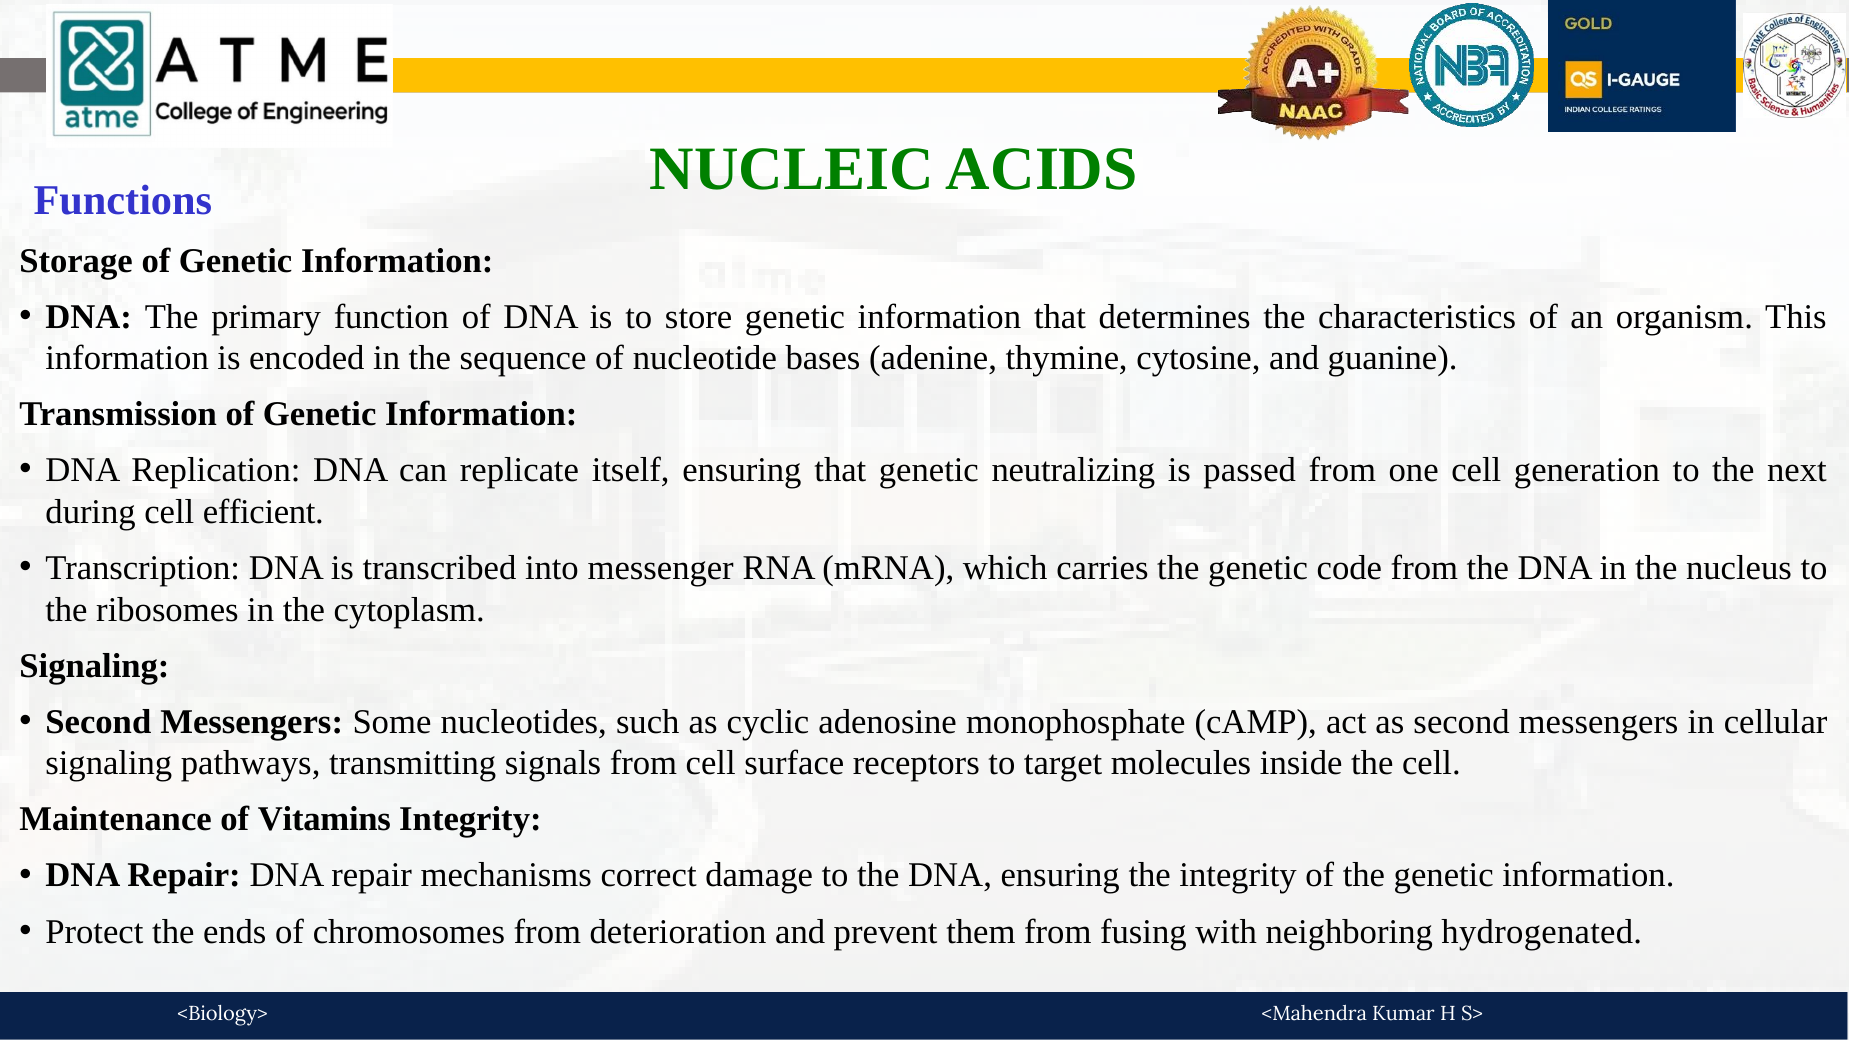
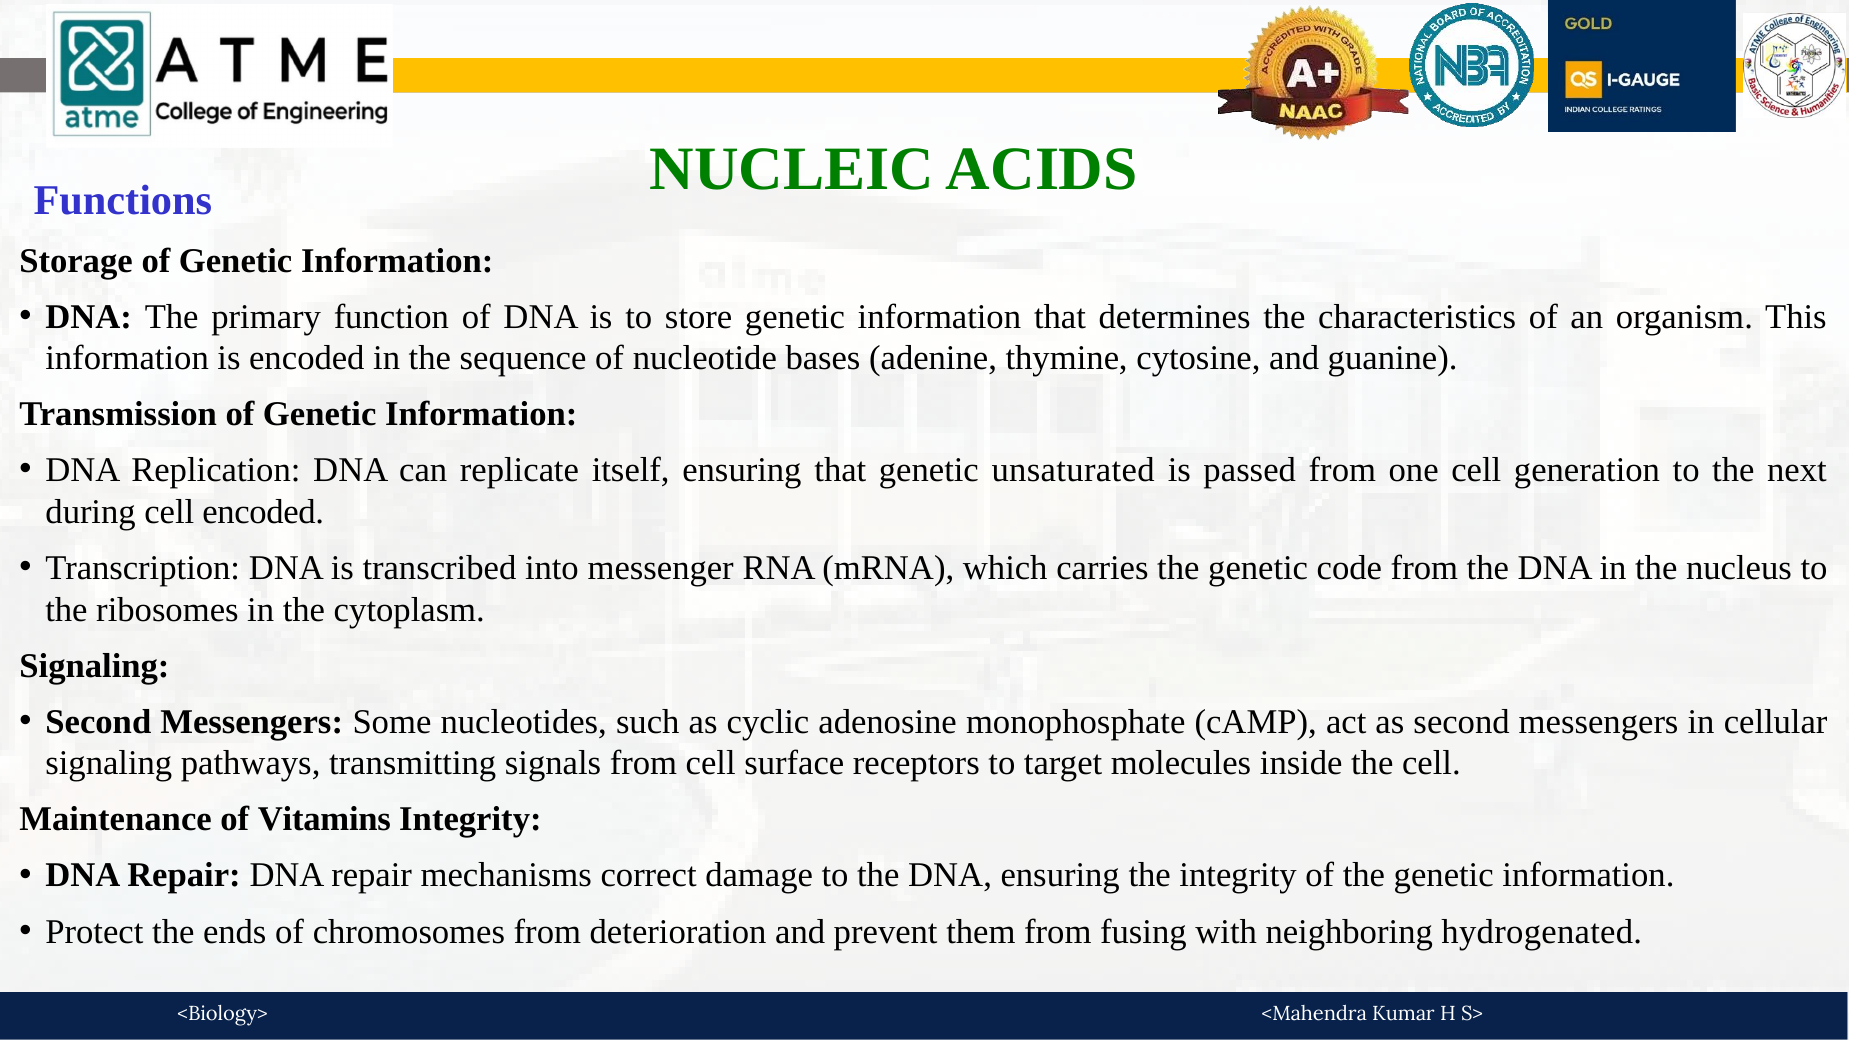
neutralizing: neutralizing -> unsaturated (1073, 470)
cell efficient: efficient -> encoded (263, 512)
